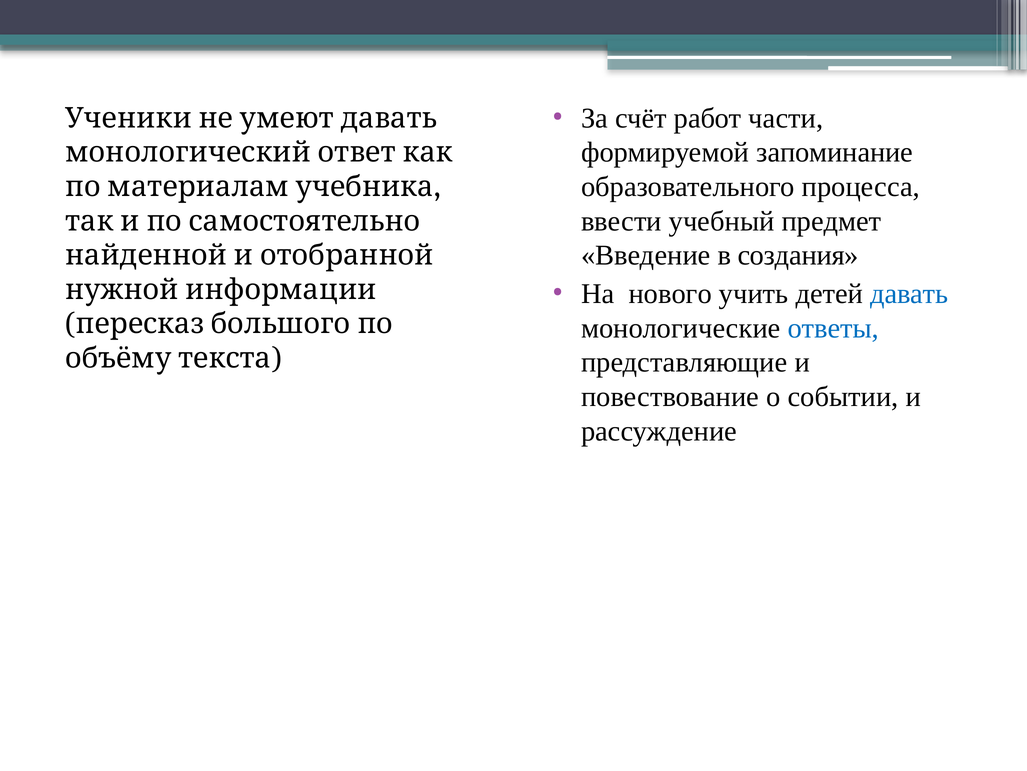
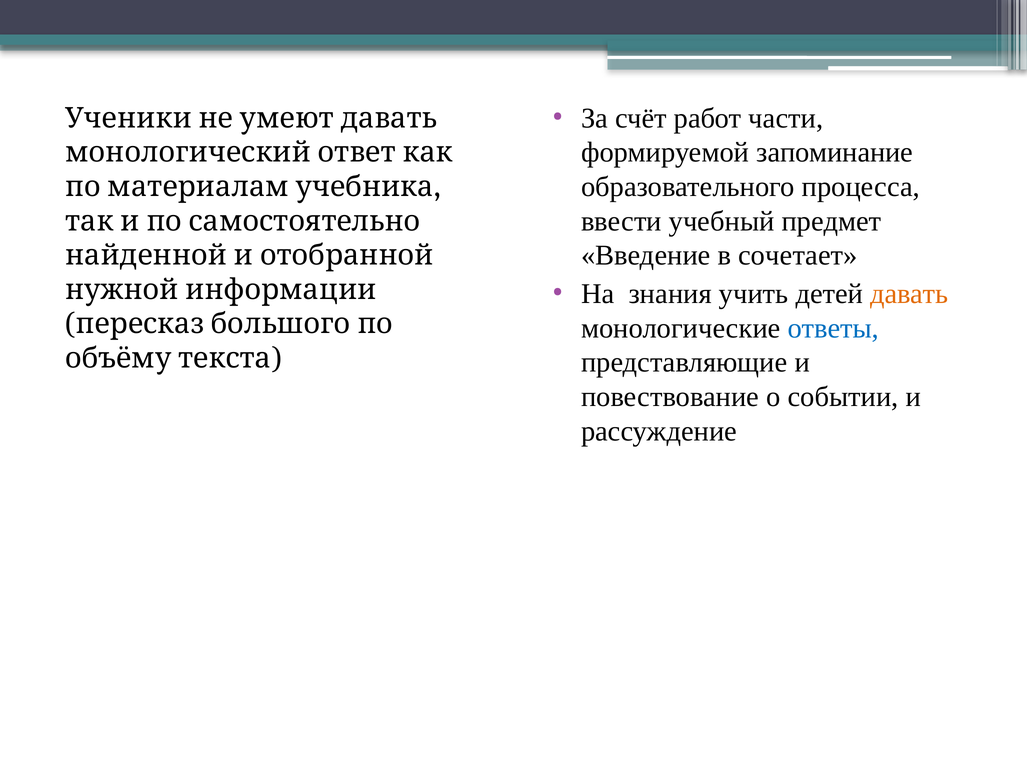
создания: создания -> сочетает (798, 255)
нового: нового -> знания (670, 294)
давать colour: blue -> orange (909, 294)
